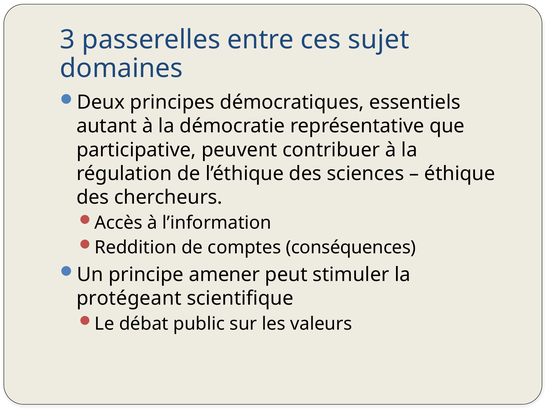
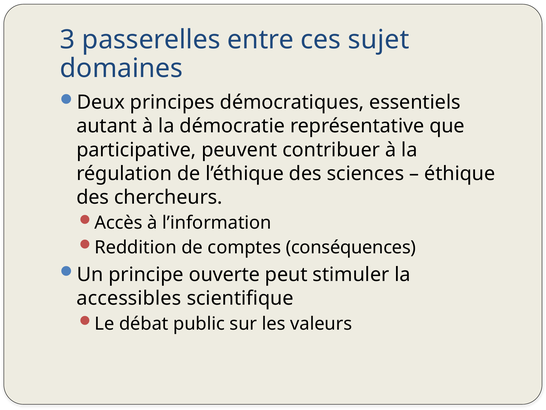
amener: amener -> ouverte (224, 274)
protégeant: protégeant -> accessibles (129, 298)
